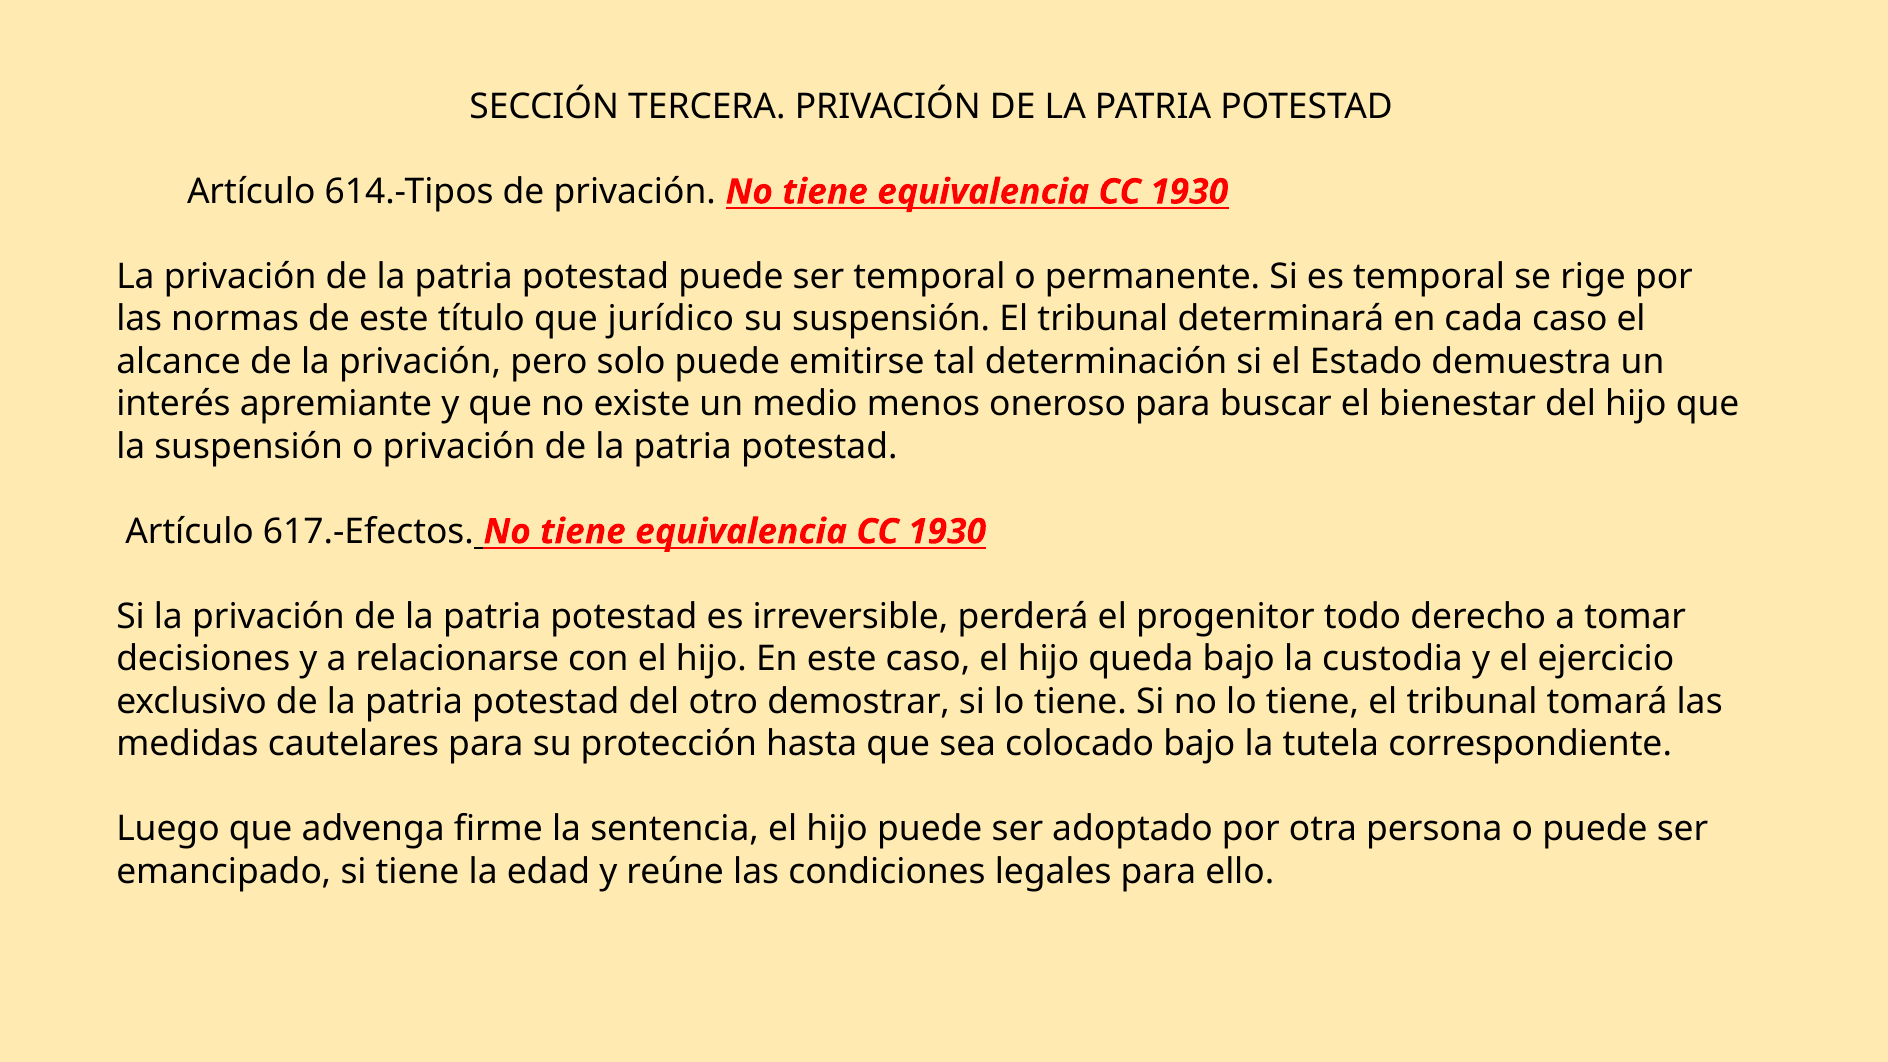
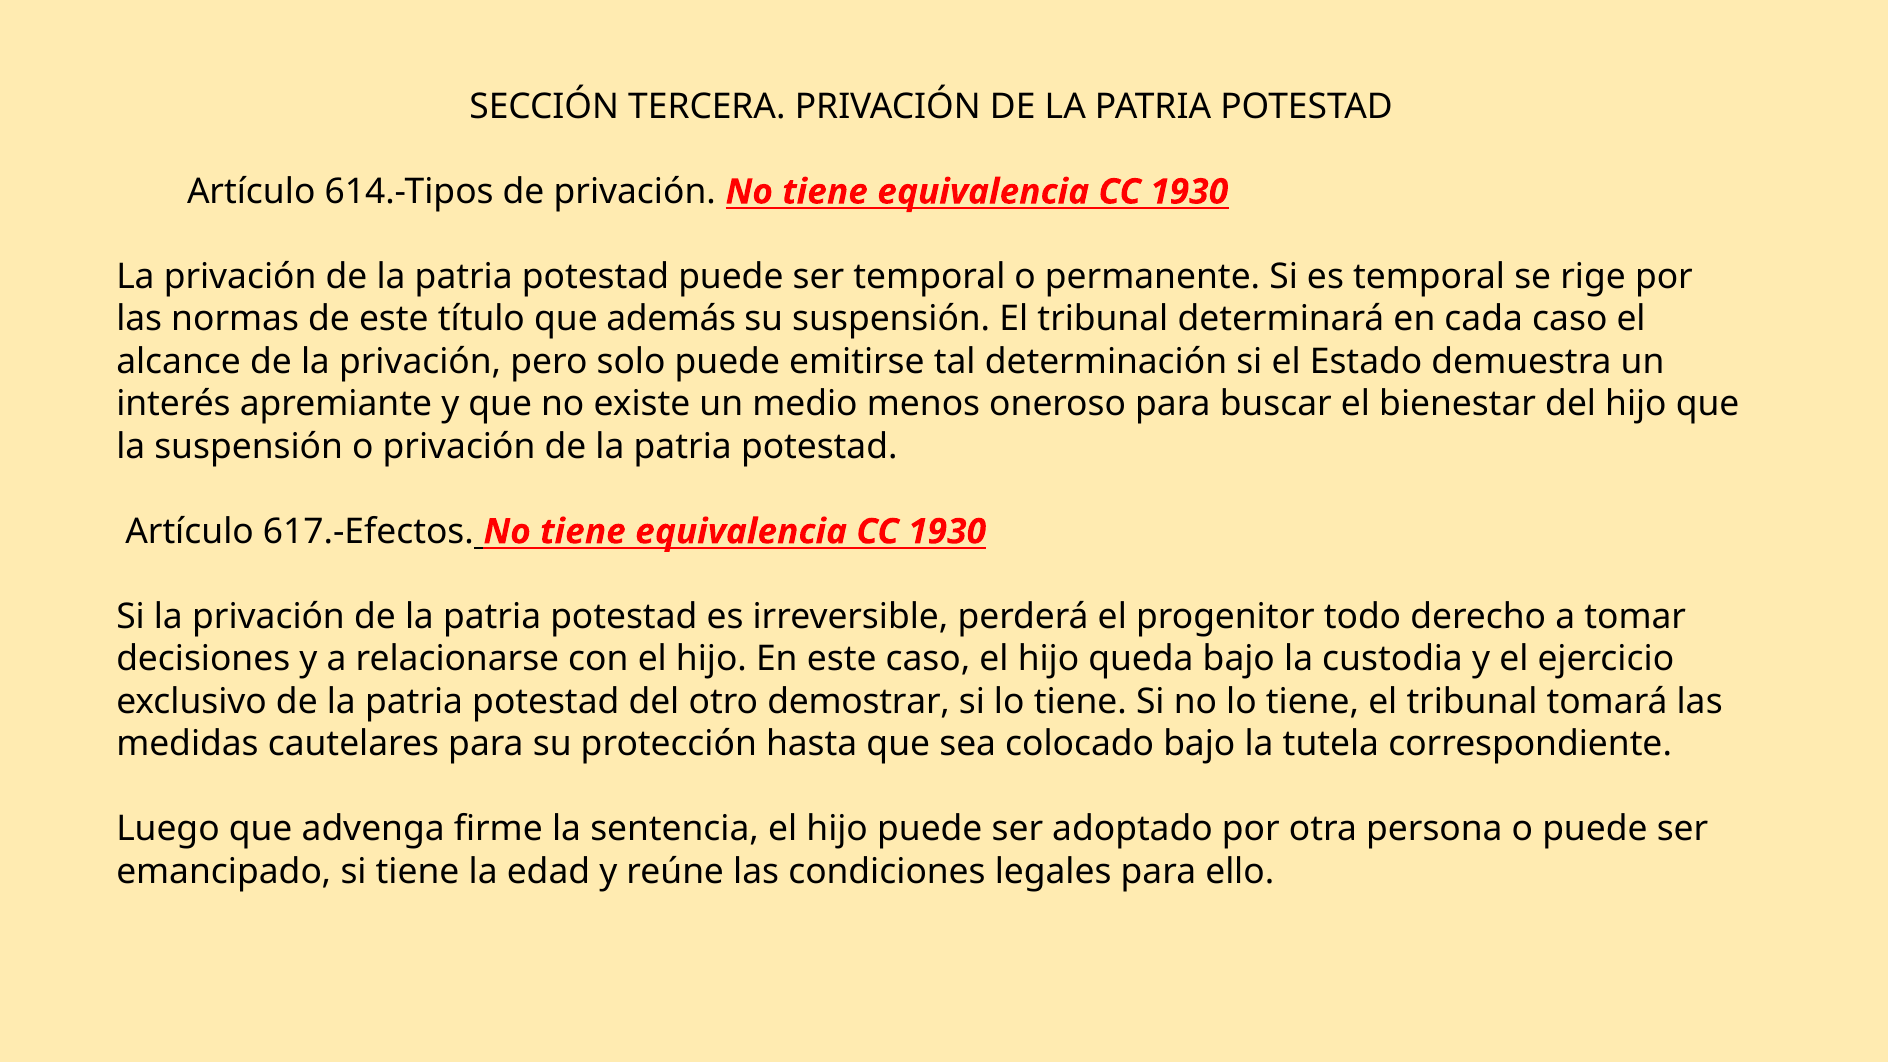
jurídico: jurídico -> además (671, 319)
